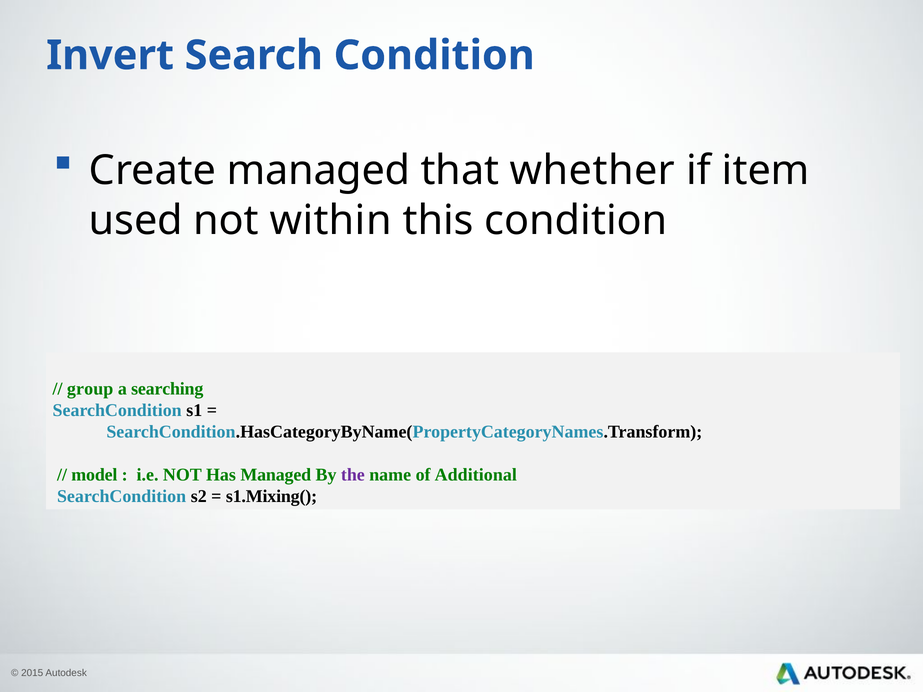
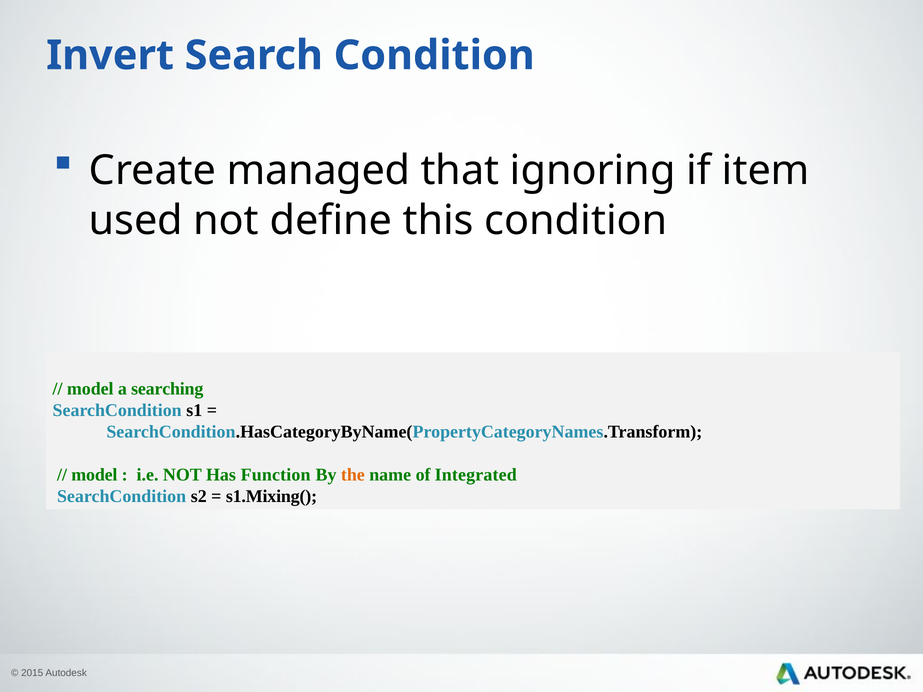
whether: whether -> ignoring (593, 171)
within: within -> define (331, 221)
group: group -> model (90, 389)
Has Managed: Managed -> Function (276, 475)
the colour: purple -> orange (353, 475)
Additional: Additional -> Integrated (476, 475)
